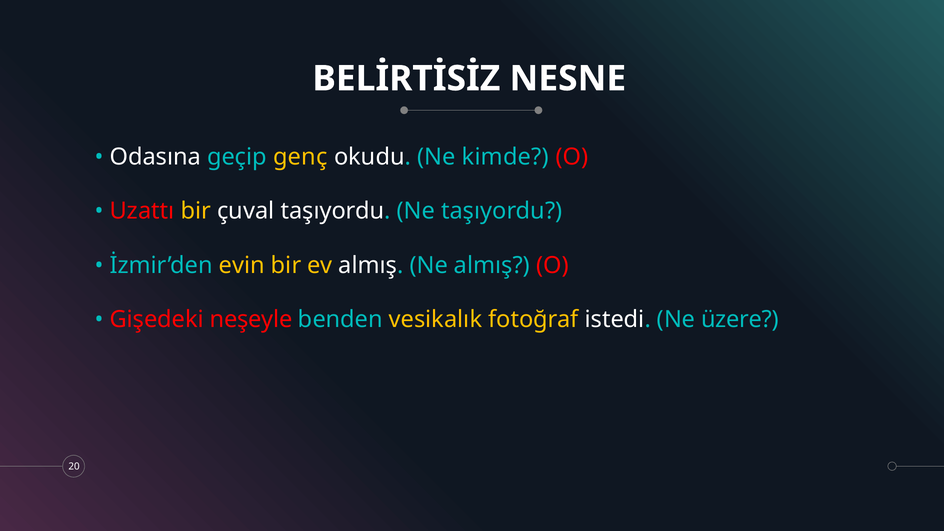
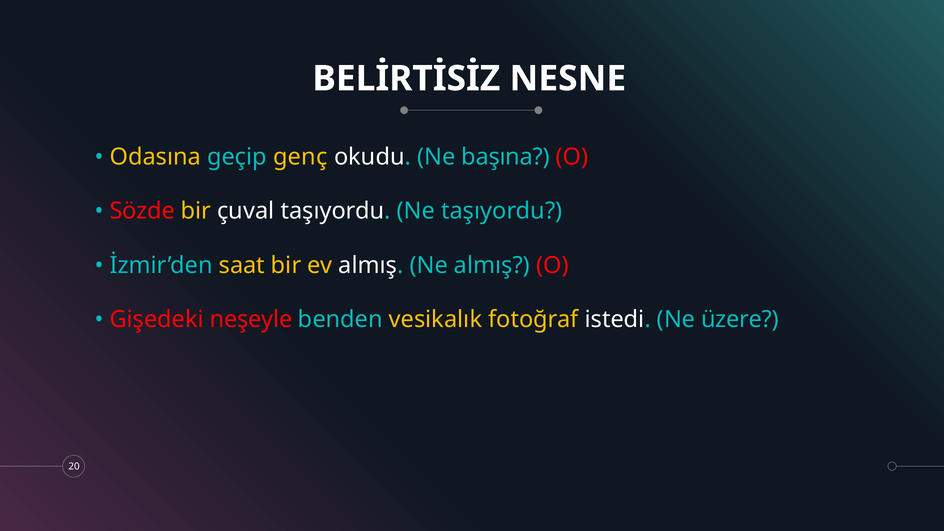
Odasına colour: white -> yellow (155, 157)
kimde: kimde -> başına (506, 157)
Uzattı: Uzattı -> Sözde (142, 211)
evin: evin -> saat (242, 265)
